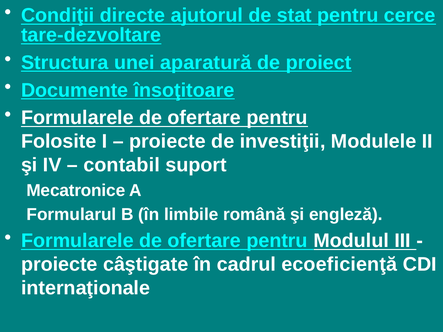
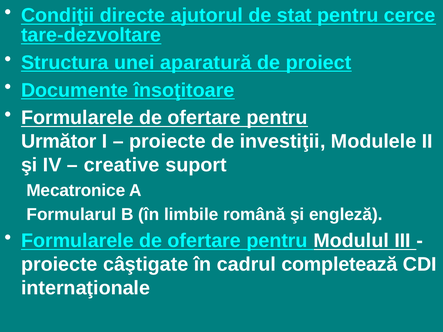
Folosite: Folosite -> Următor (59, 141)
contabil: contabil -> creative (122, 165)
ecoeficienţă: ecoeficienţă -> completează (339, 265)
